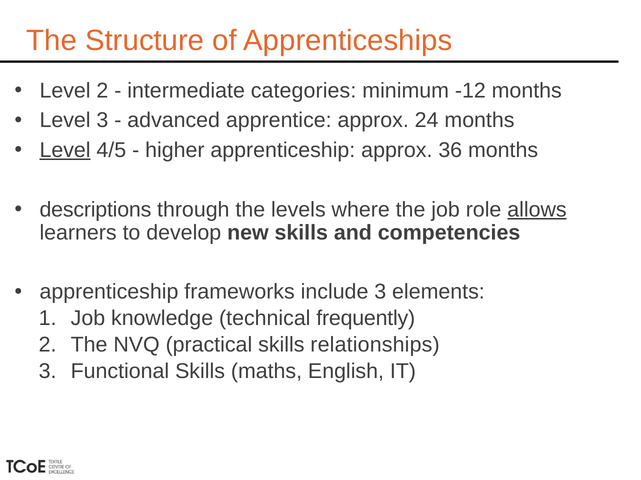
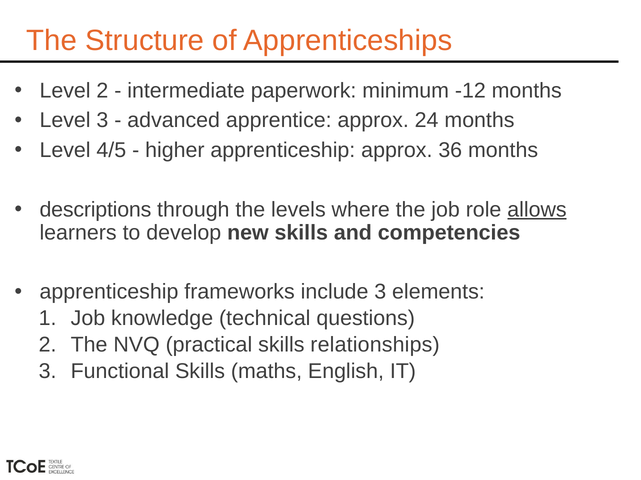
categories: categories -> paperwork (304, 91)
Level underline: present -> none (65, 150)
frequently: frequently -> questions (366, 319)
